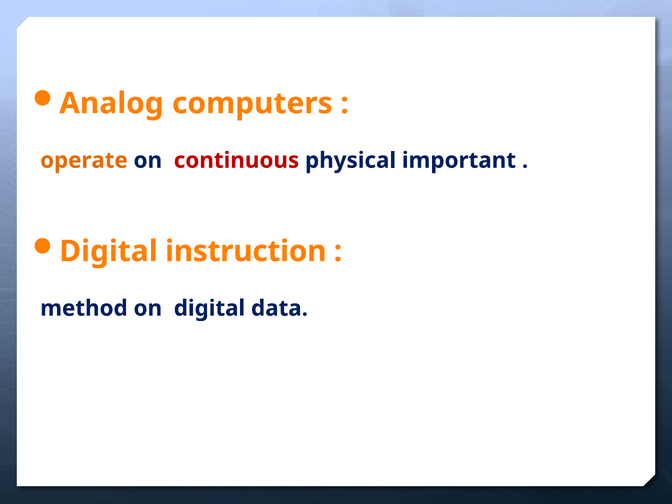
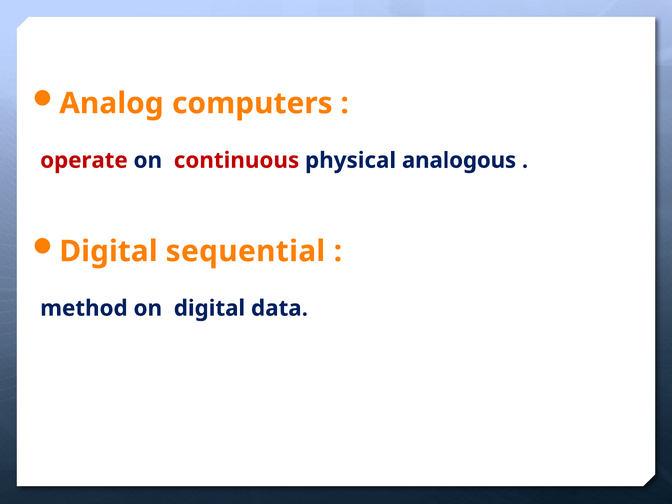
operate colour: orange -> red (84, 160)
important: important -> analogous (459, 160)
instruction: instruction -> sequential (245, 251)
